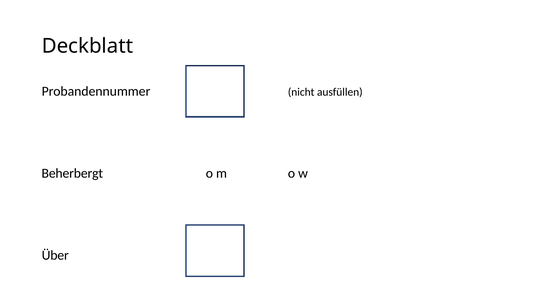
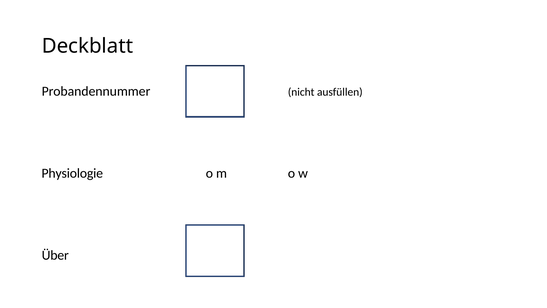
Beherbergt: Beherbergt -> Physiologie (72, 173)
